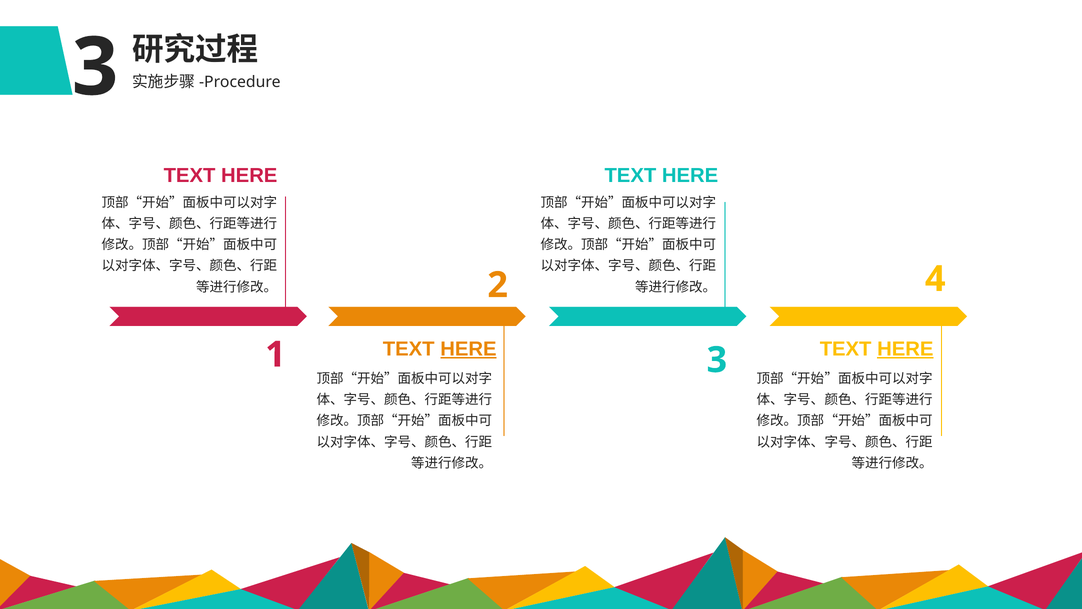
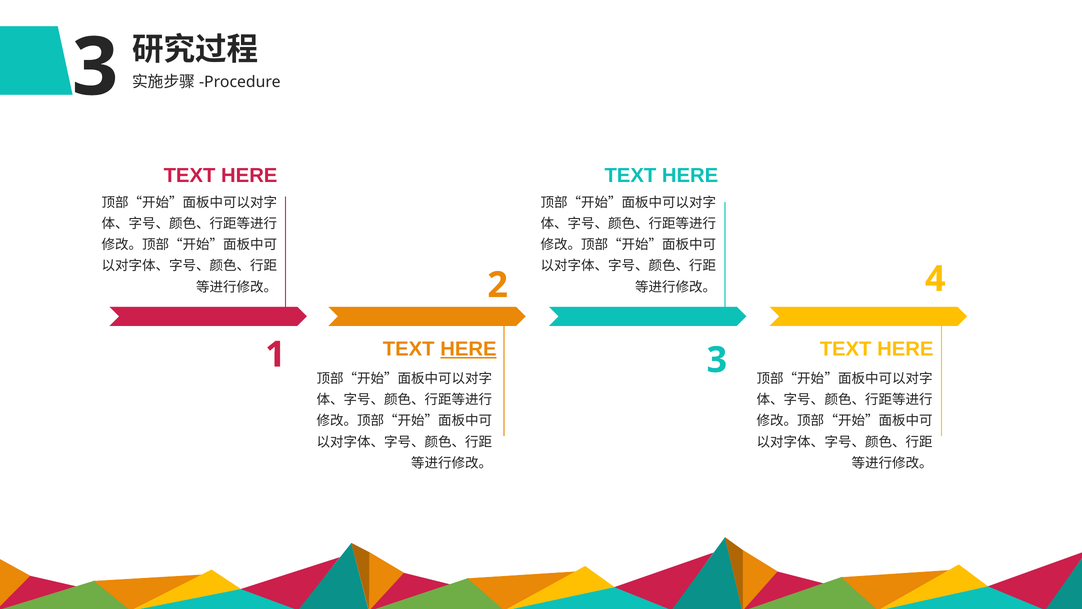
HERE underline: present -> none (905, 349)
